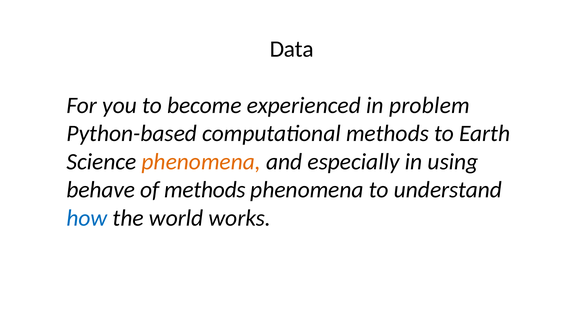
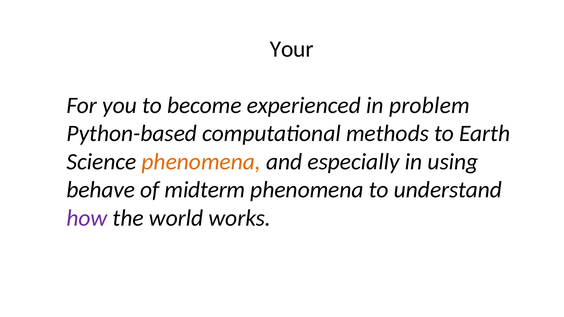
Data: Data -> Your (292, 49)
of methods: methods -> midterm (205, 190)
how colour: blue -> purple (87, 218)
